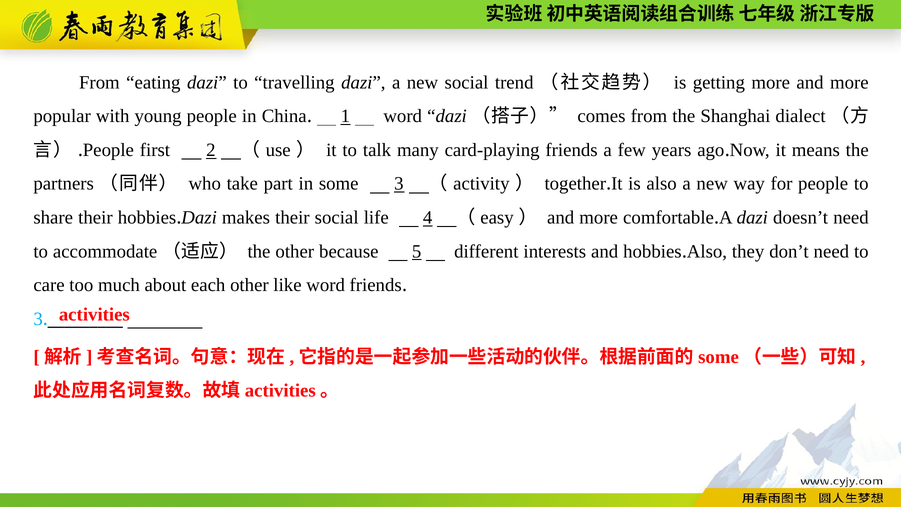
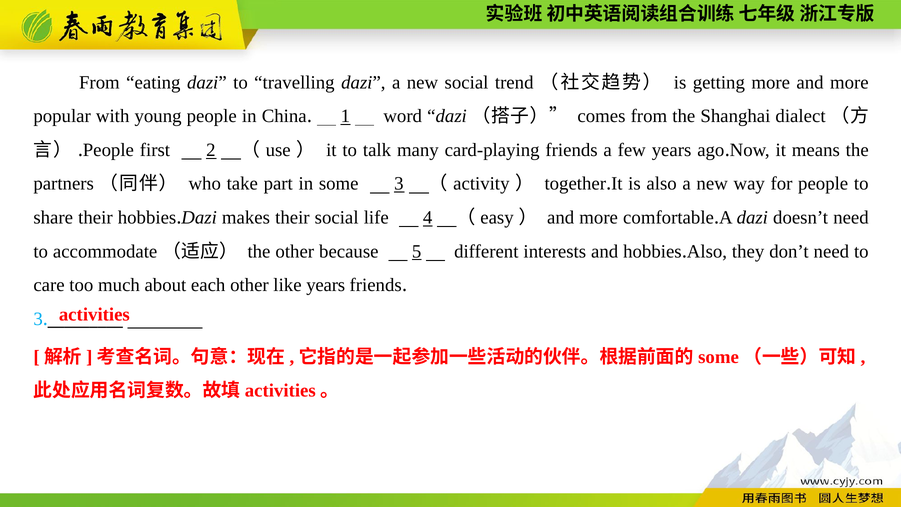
like word: word -> years (326, 285)
